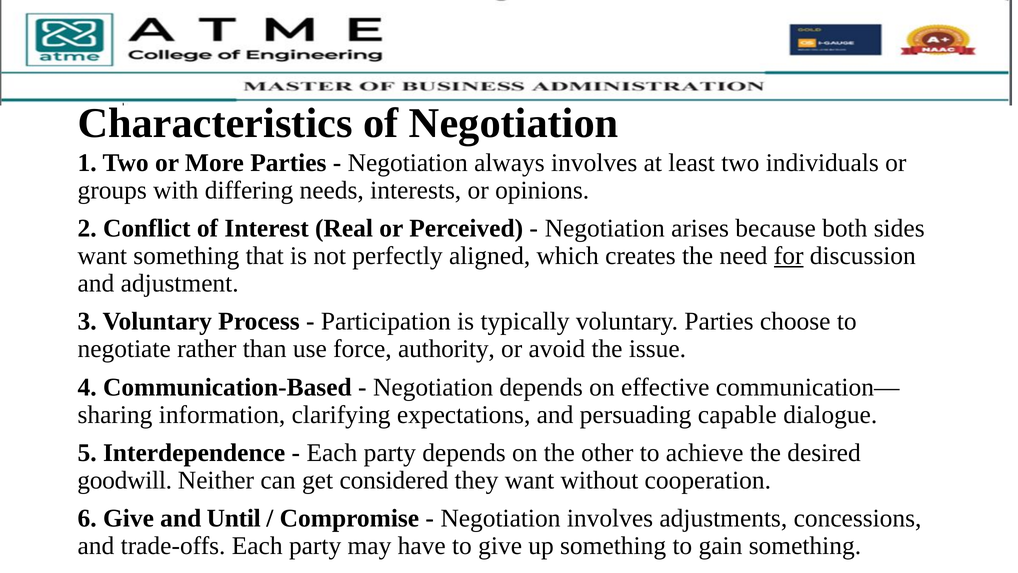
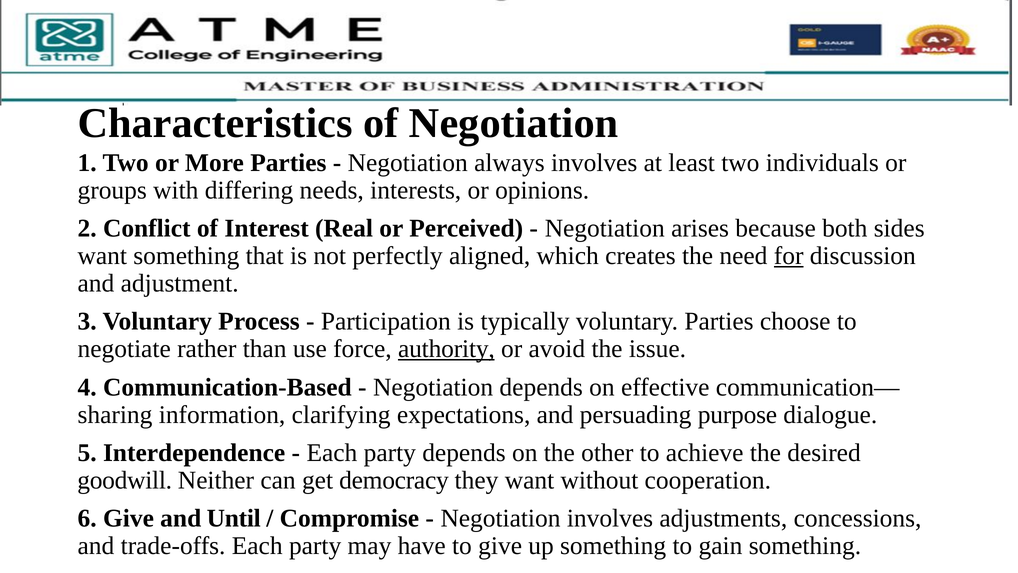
authority underline: none -> present (446, 349)
capable: capable -> purpose (737, 414)
considered: considered -> democracy (394, 480)
